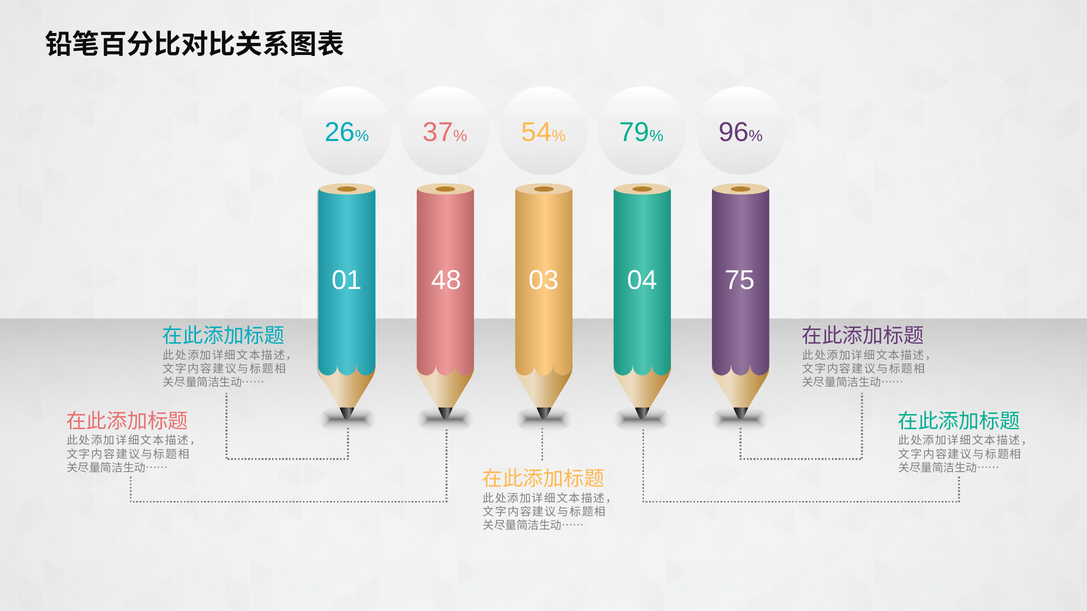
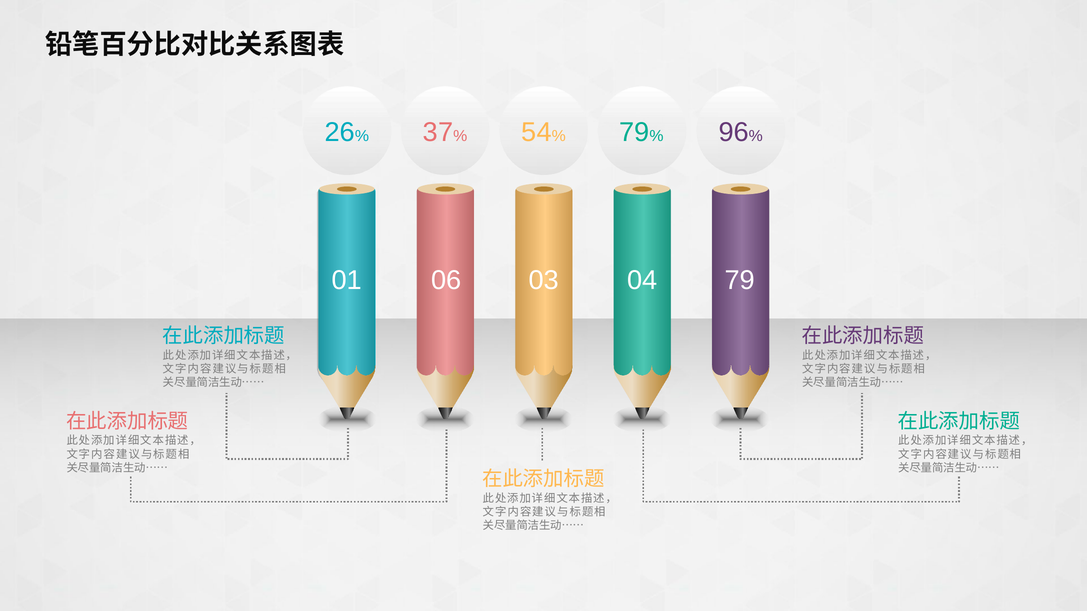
48: 48 -> 06 (446, 280)
04 75: 75 -> 79 (740, 280)
